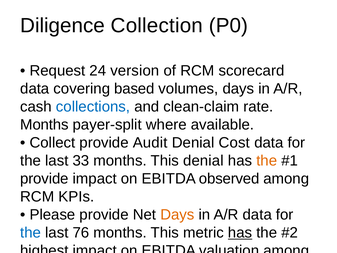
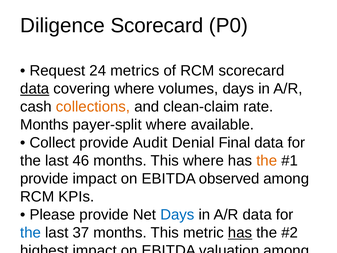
Diligence Collection: Collection -> Scorecard (157, 26)
version: version -> metrics (135, 71)
data underline: none -> present (35, 89)
covering based: based -> where (134, 89)
collections colour: blue -> orange (93, 107)
Denial Cost: Cost -> Final (234, 143)
33: 33 -> 46 (81, 161)
This denial: denial -> where (203, 161)
Days colour: orange -> blue (177, 214)
76: 76 -> 37 (81, 232)
